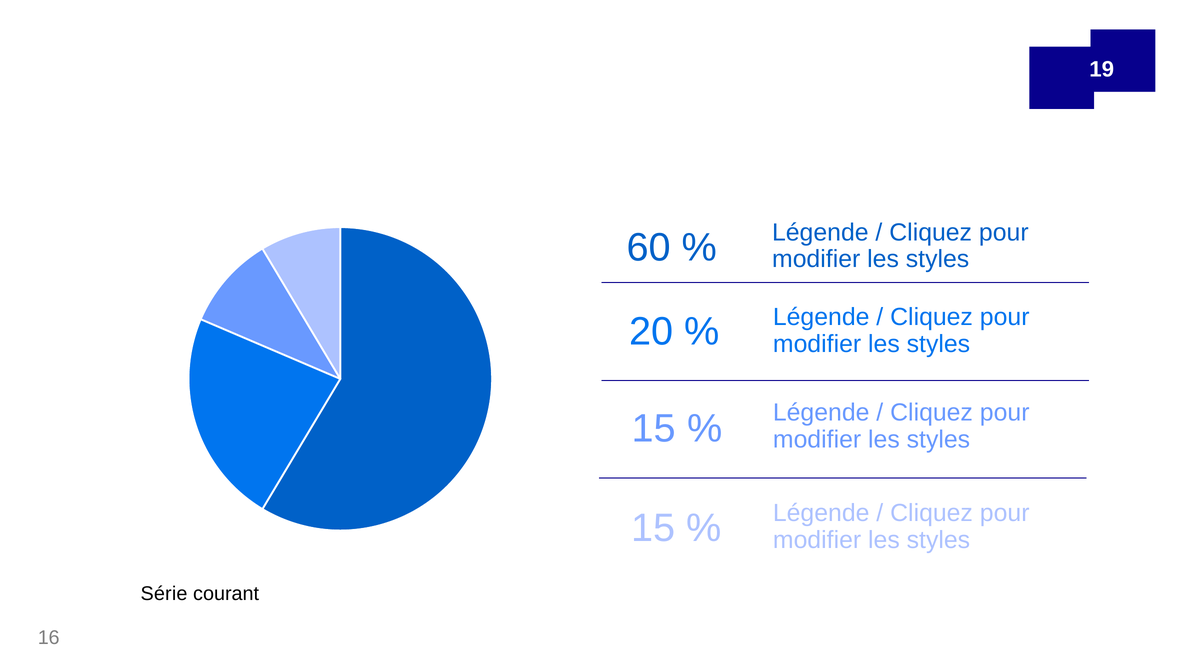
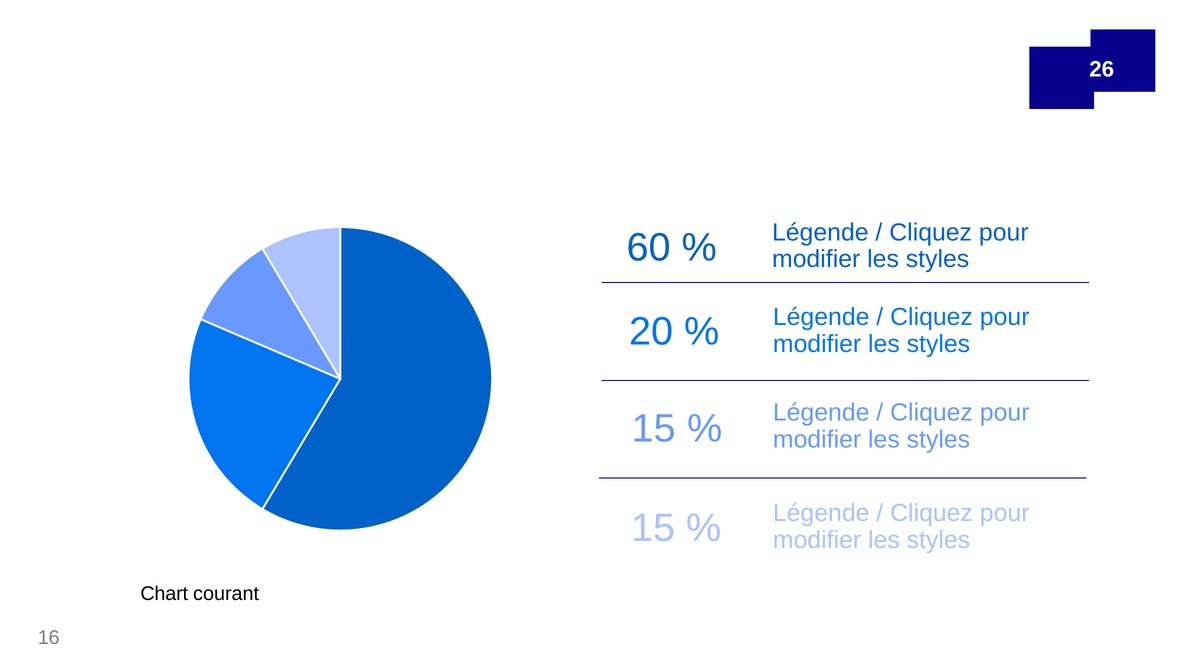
19: 19 -> 26 (1102, 70)
Série: Série -> Chart (164, 594)
